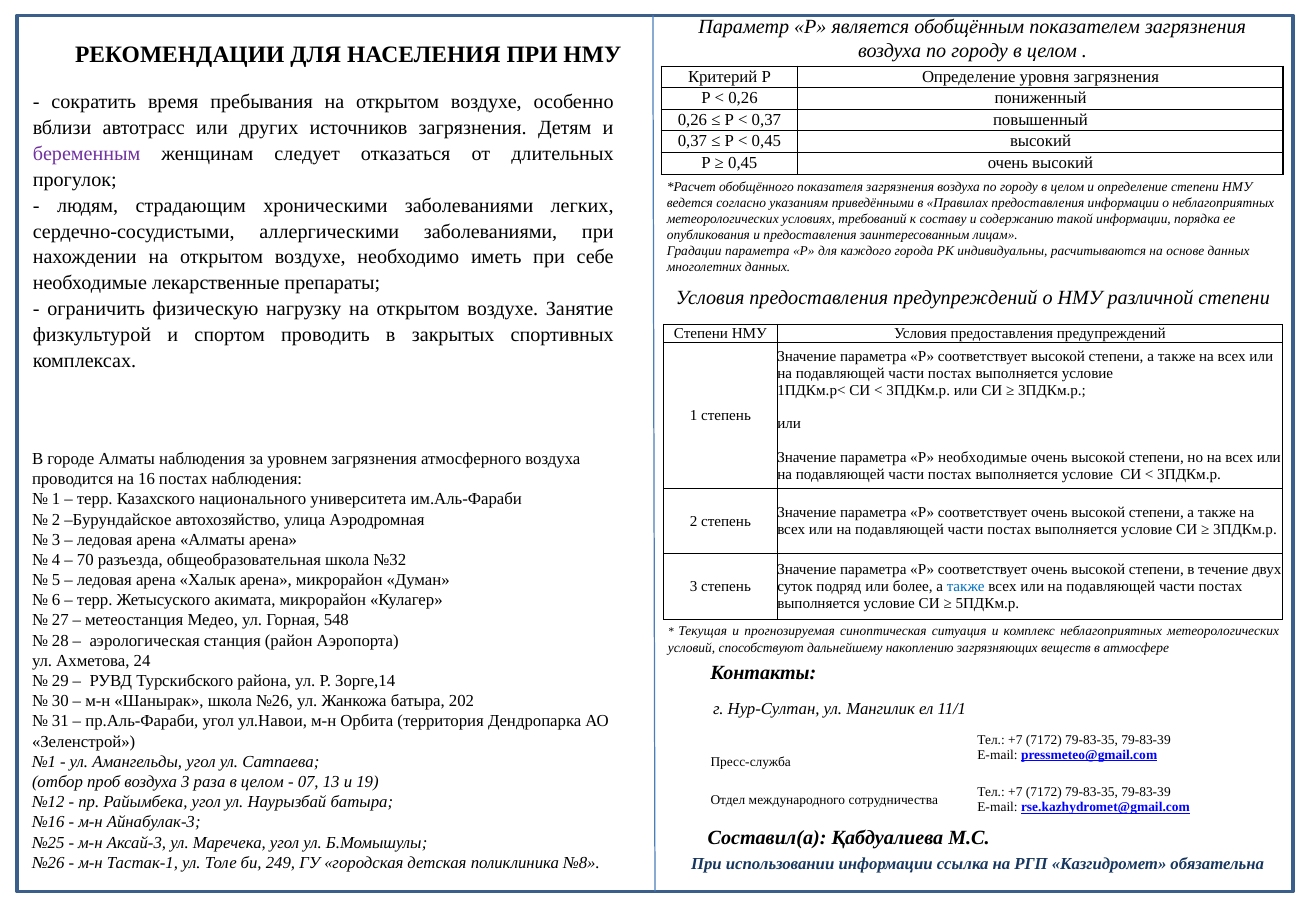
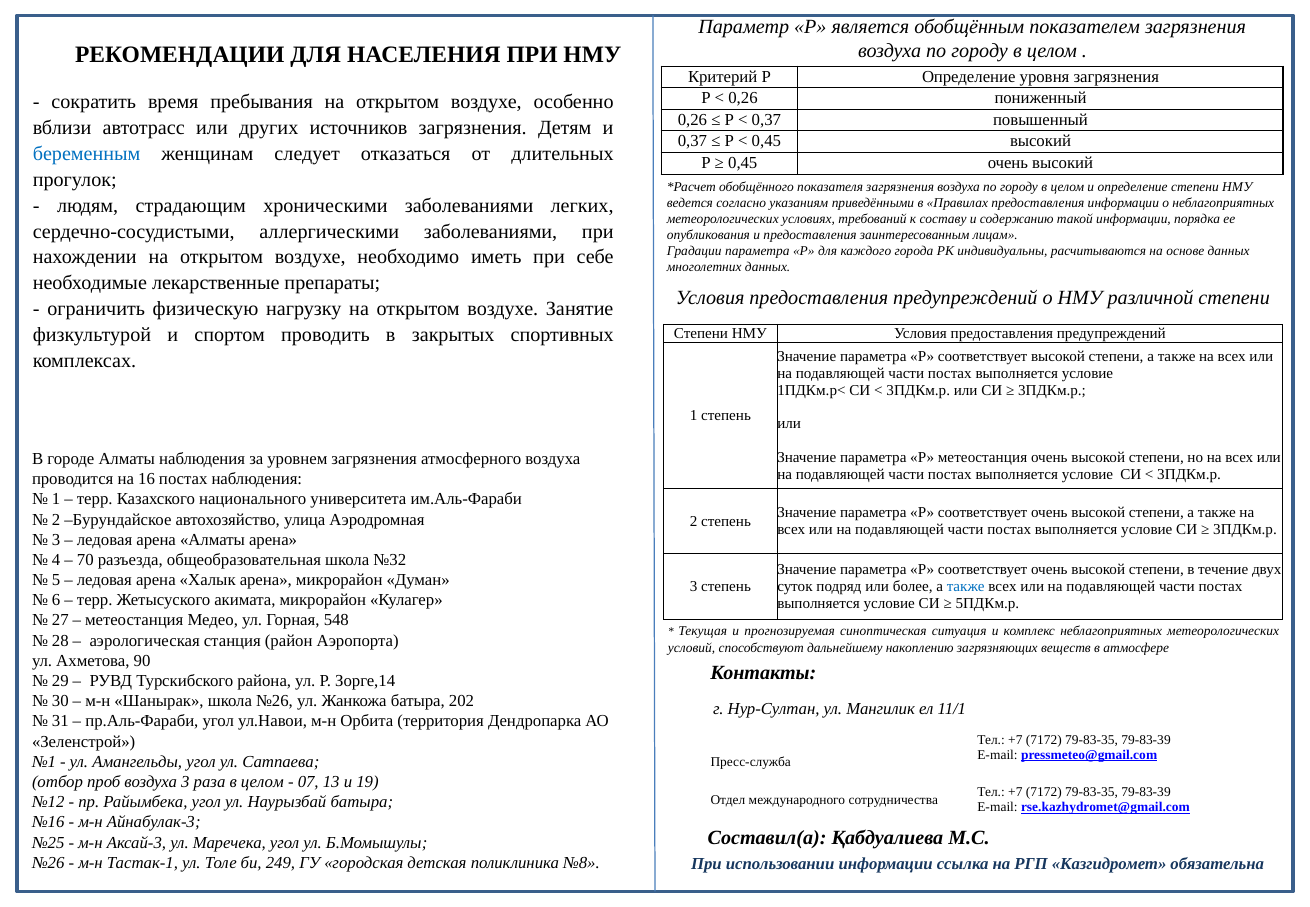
беременным colour: purple -> blue (87, 154)
Р необходимые: необходимые -> метеостанция (983, 457)
24: 24 -> 90 (142, 661)
